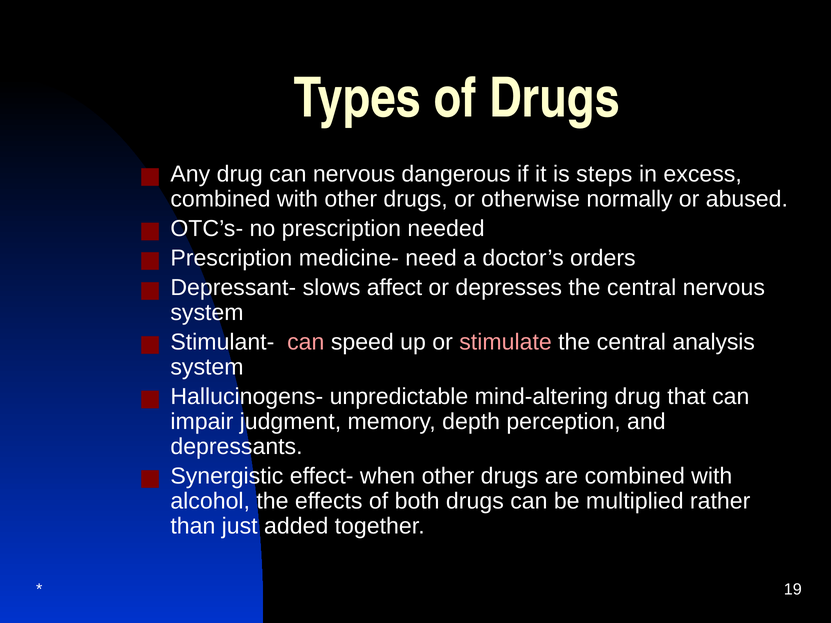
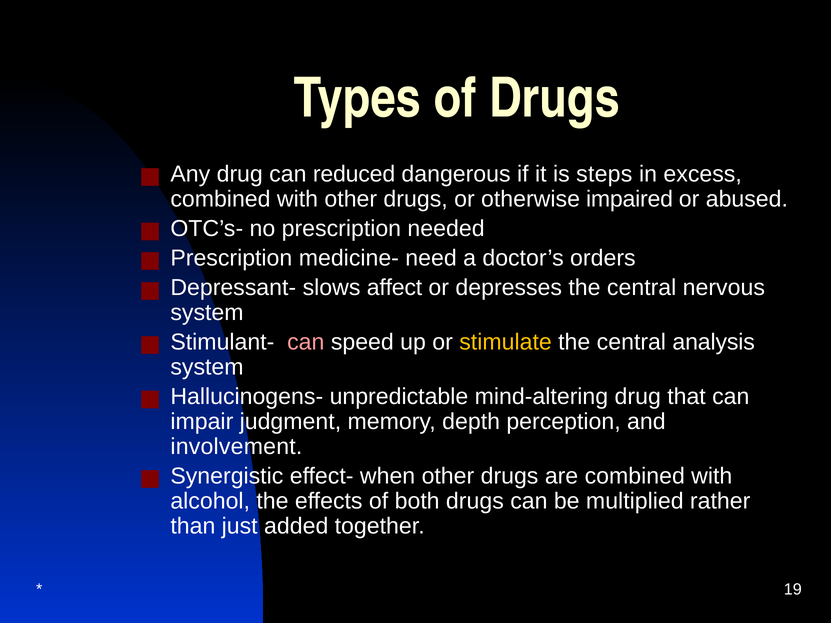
can nervous: nervous -> reduced (354, 174)
normally: normally -> impaired (630, 199)
stimulate colour: pink -> yellow (506, 342)
depressants: depressants -> involvement (236, 447)
